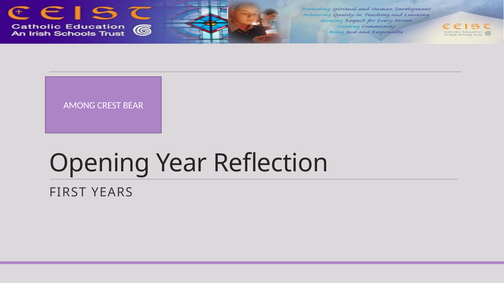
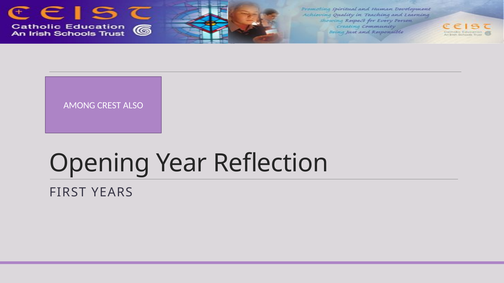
BEAR: BEAR -> ALSO (133, 106)
